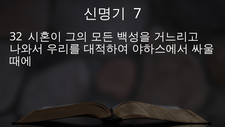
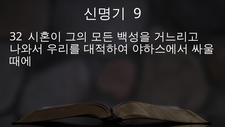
7: 7 -> 9 (137, 14)
